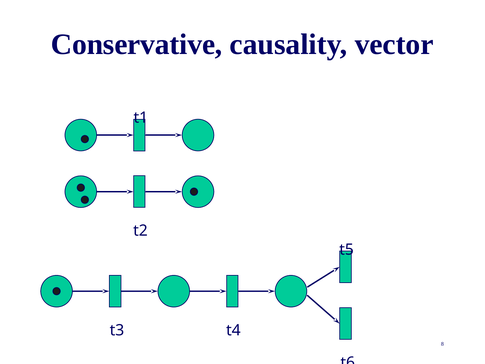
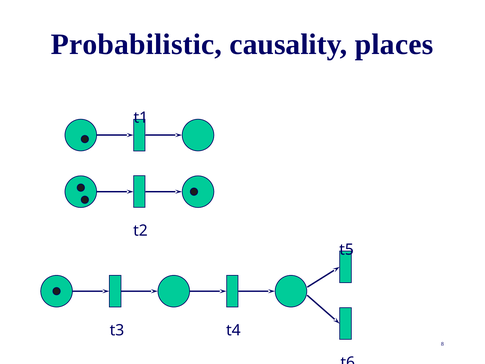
Conservative: Conservative -> Probabilistic (136, 45)
vector: vector -> places (394, 45)
